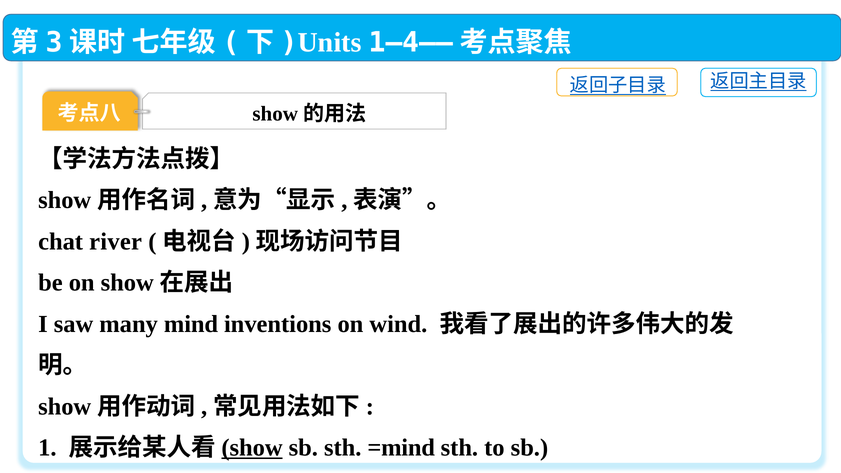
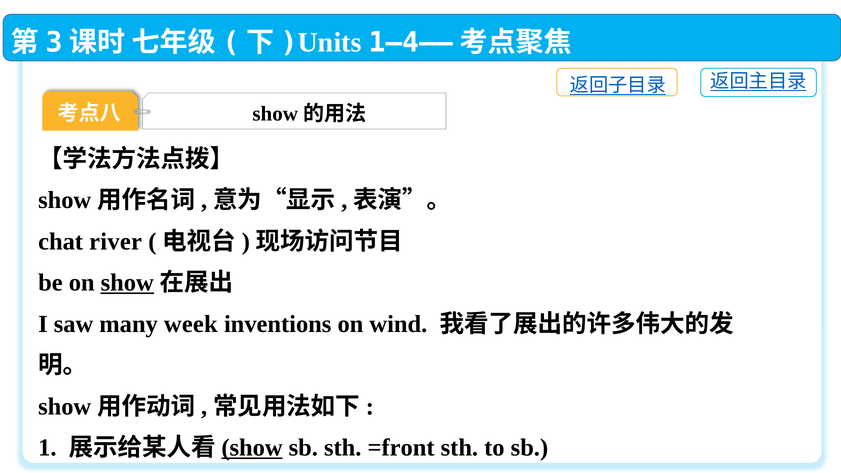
show underline: none -> present (127, 283)
mind: mind -> week (191, 324)
=mind: =mind -> =front (401, 448)
